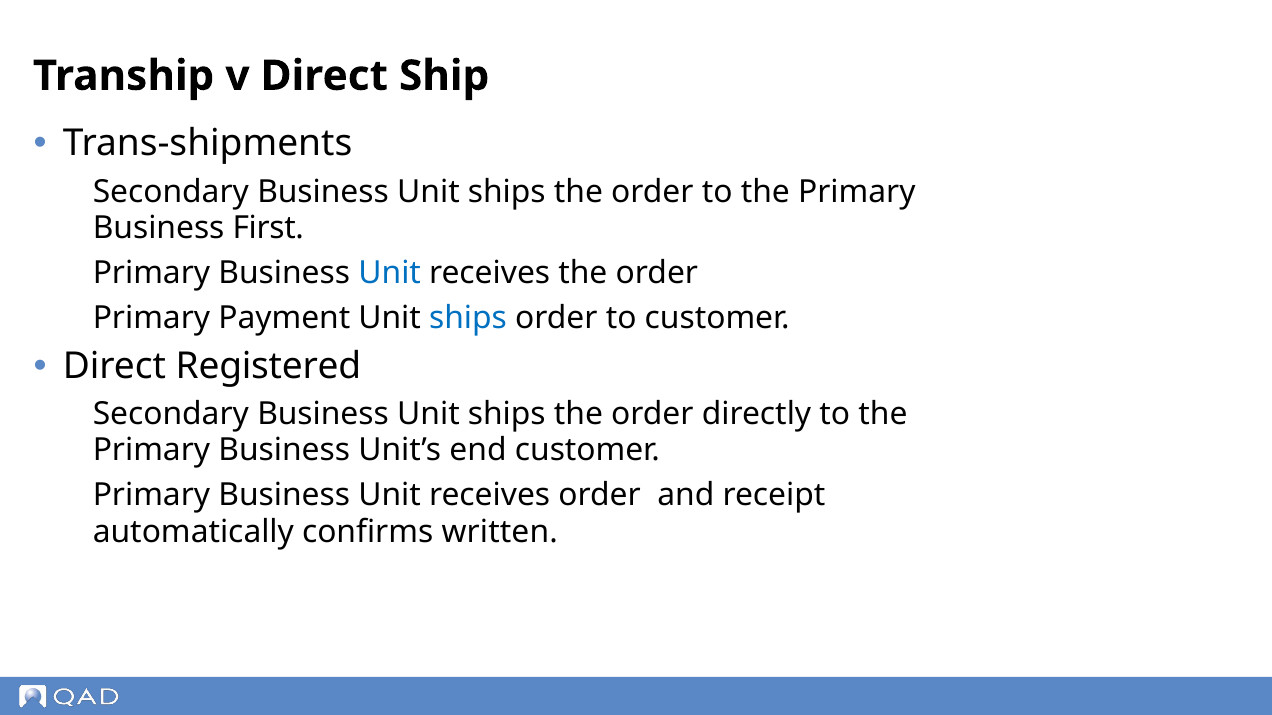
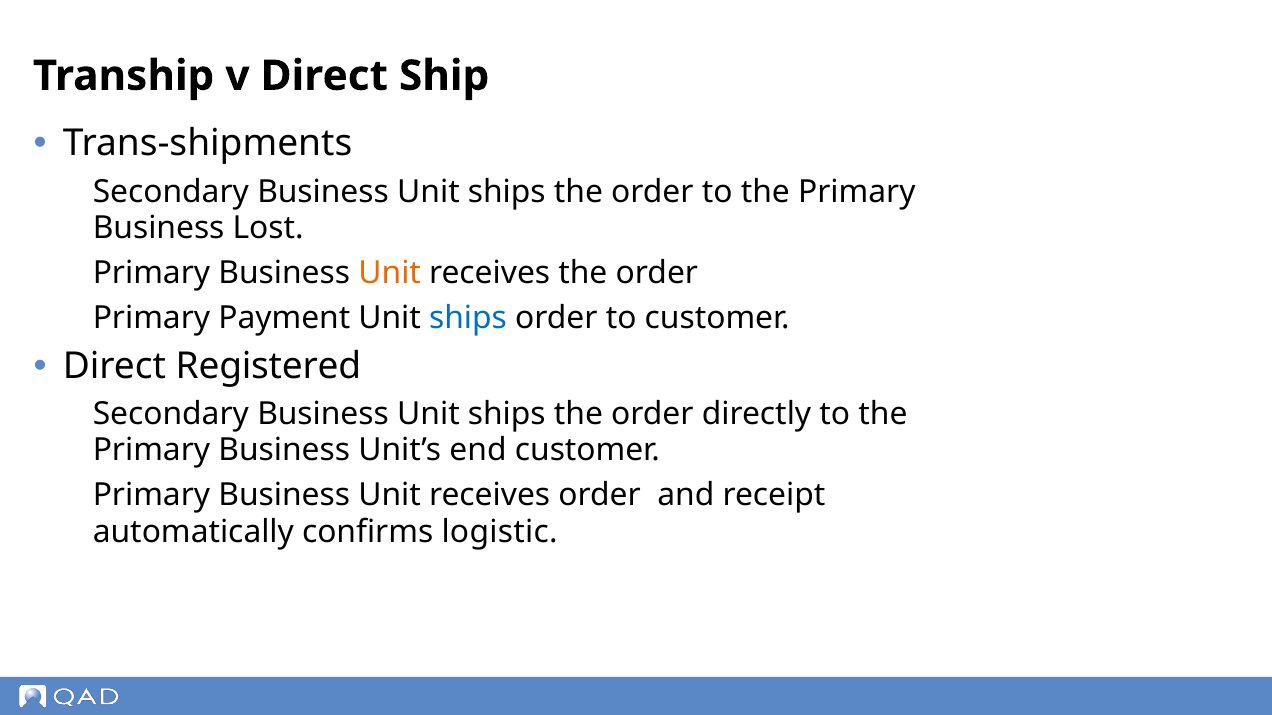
First: First -> Lost (268, 228)
Unit colour: blue -> orange (390, 273)
written: written -> logistic (500, 532)
